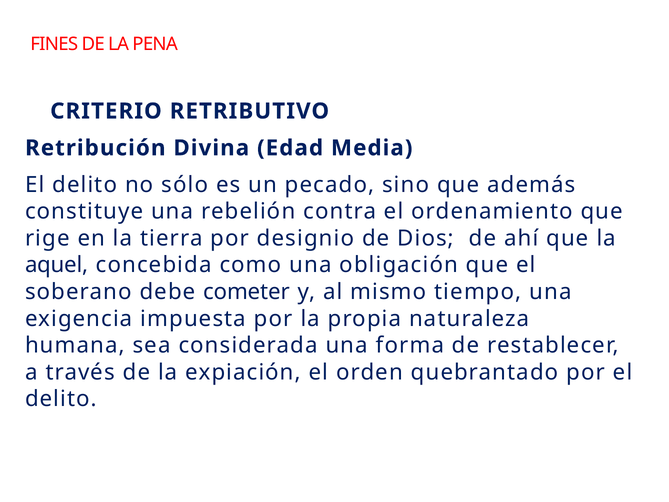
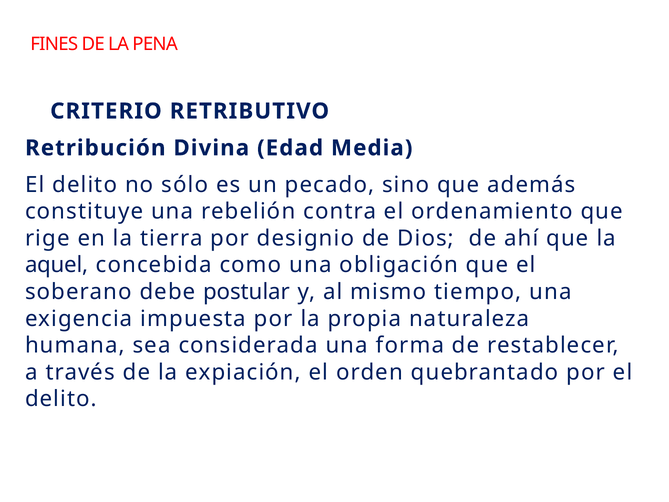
cometer: cometer -> postular (247, 292)
